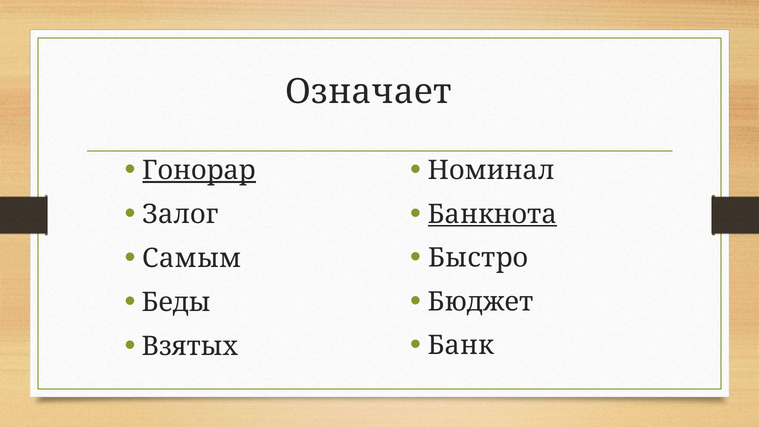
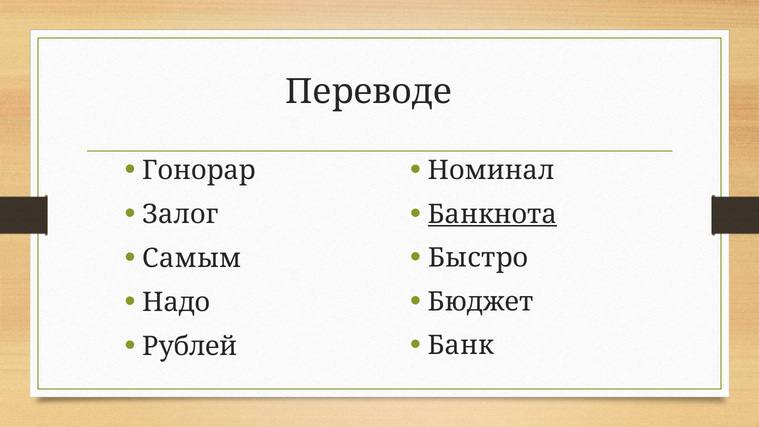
Означает: Означает -> Переводе (369, 92)
Гонорар underline: present -> none (199, 170)
Беды: Беды -> Надо (176, 302)
Взятых: Взятых -> Рублей (190, 346)
